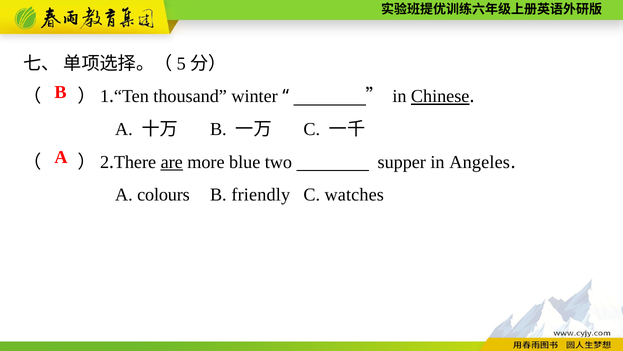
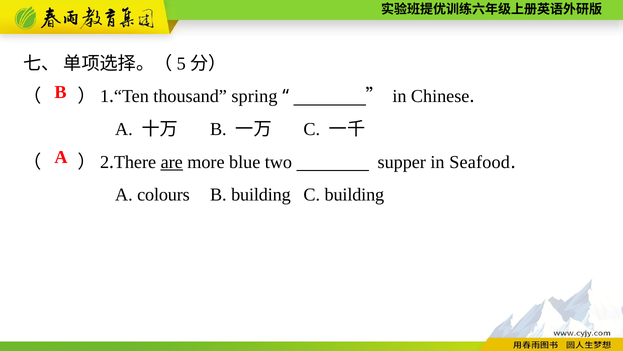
winter: winter -> spring (254, 96)
Chinese underline: present -> none (440, 96)
Angeles: Angeles -> Seafood (480, 162)
B friendly: friendly -> building (261, 194)
C watches: watches -> building (354, 194)
